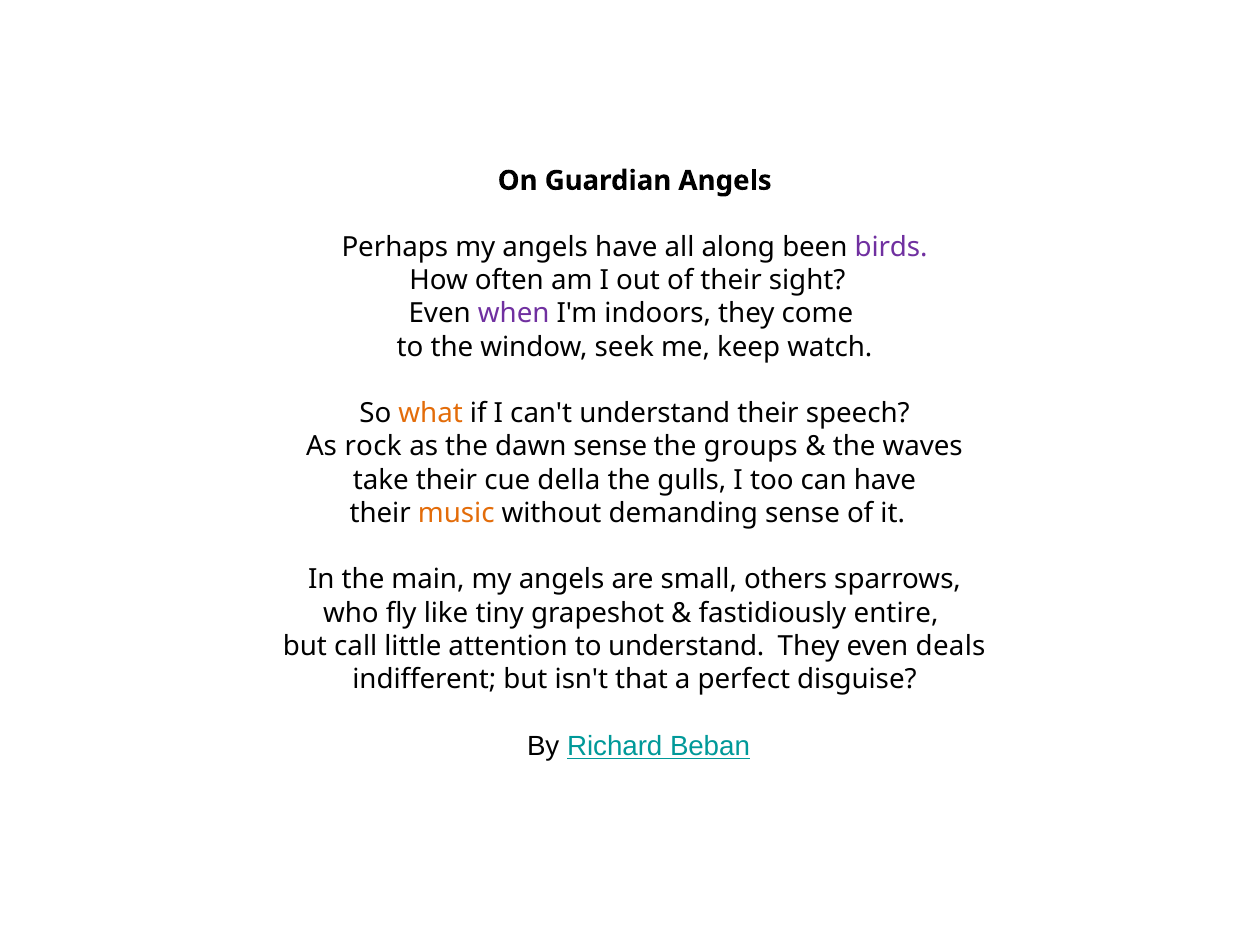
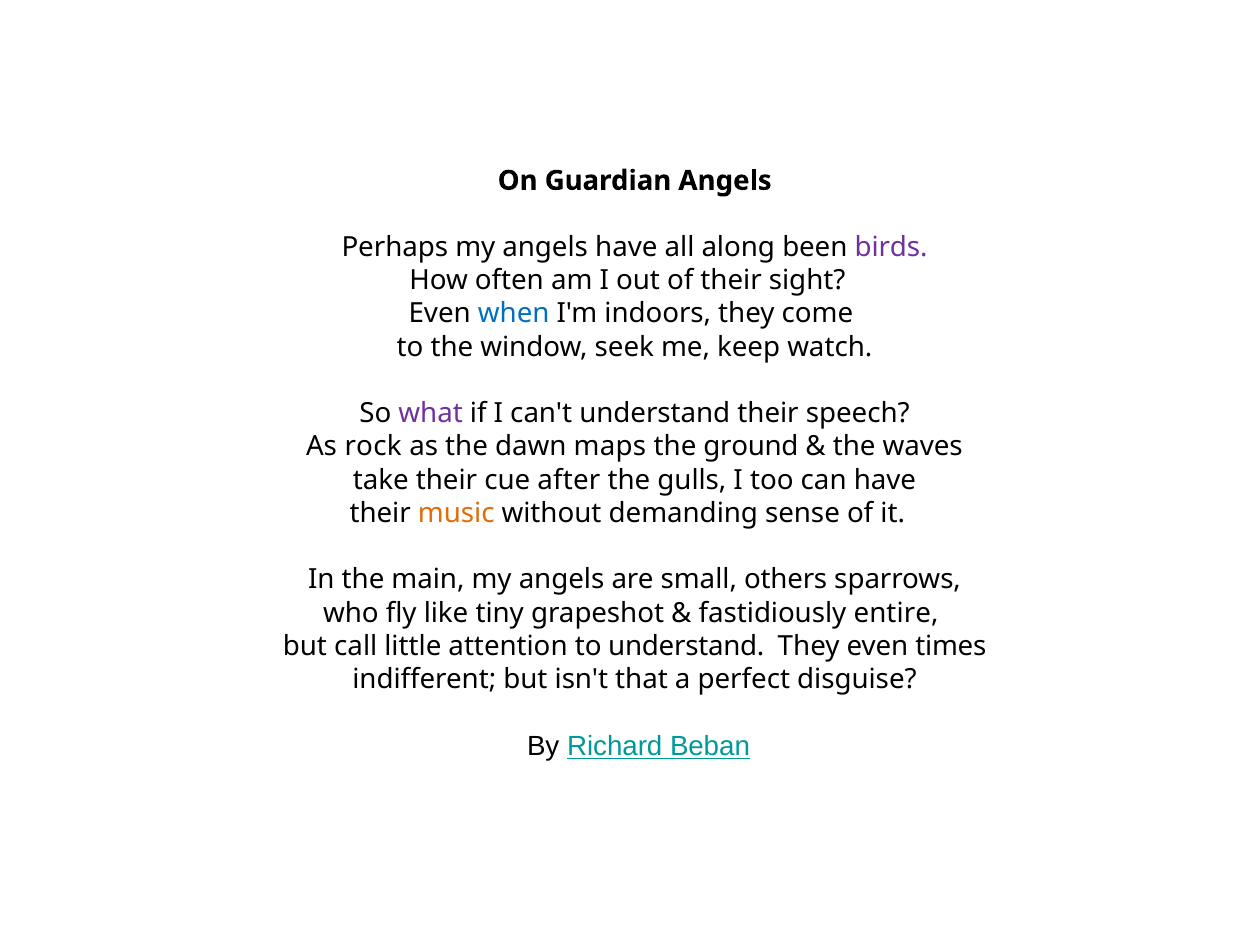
when colour: purple -> blue (514, 314)
what colour: orange -> purple (431, 414)
dawn sense: sense -> maps (610, 447)
groups: groups -> ground (751, 447)
della: della -> after (569, 480)
deals: deals -> times (951, 647)
